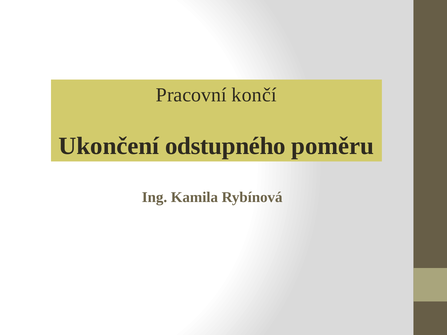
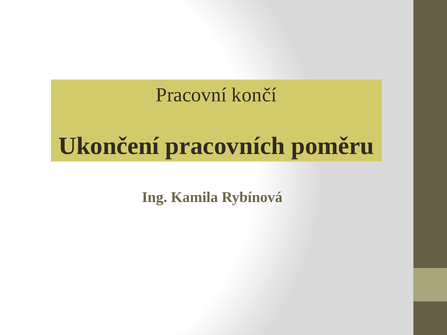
odstupného: odstupného -> pracovních (225, 146)
